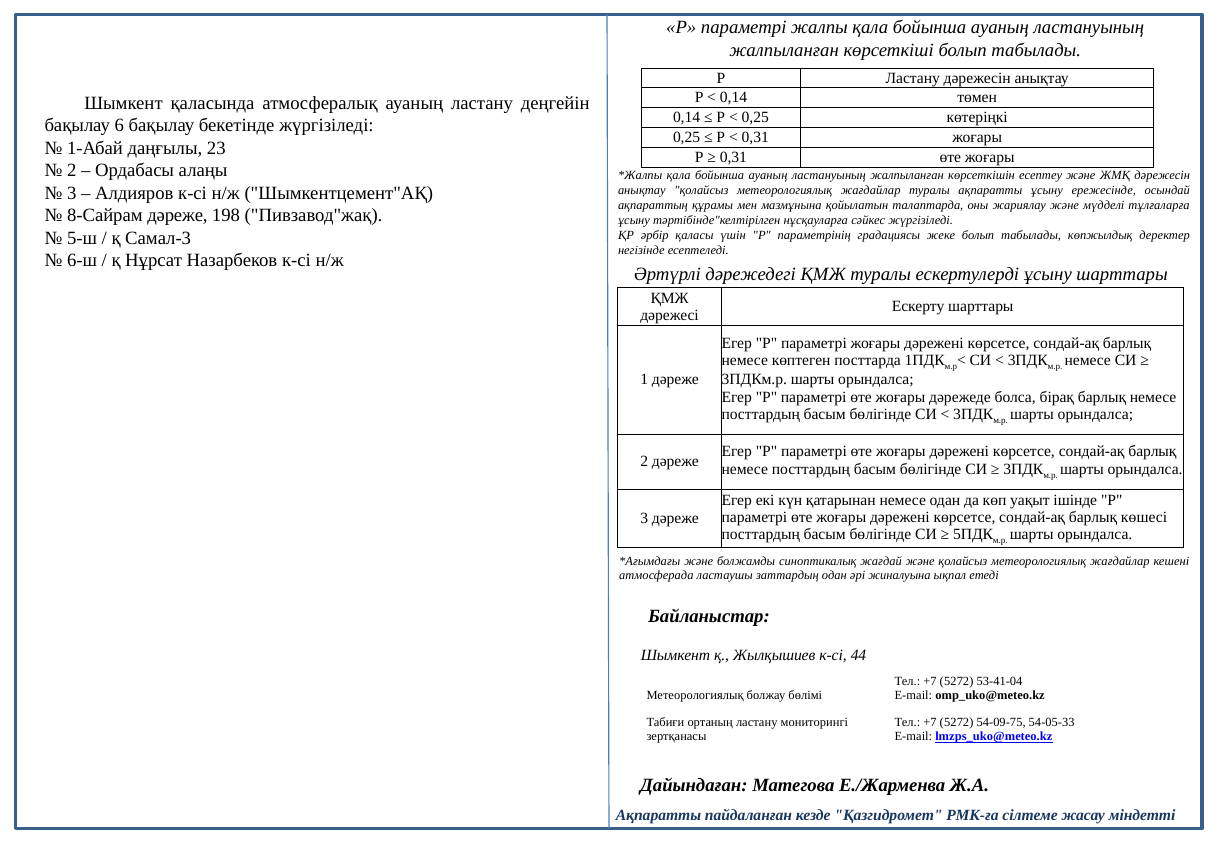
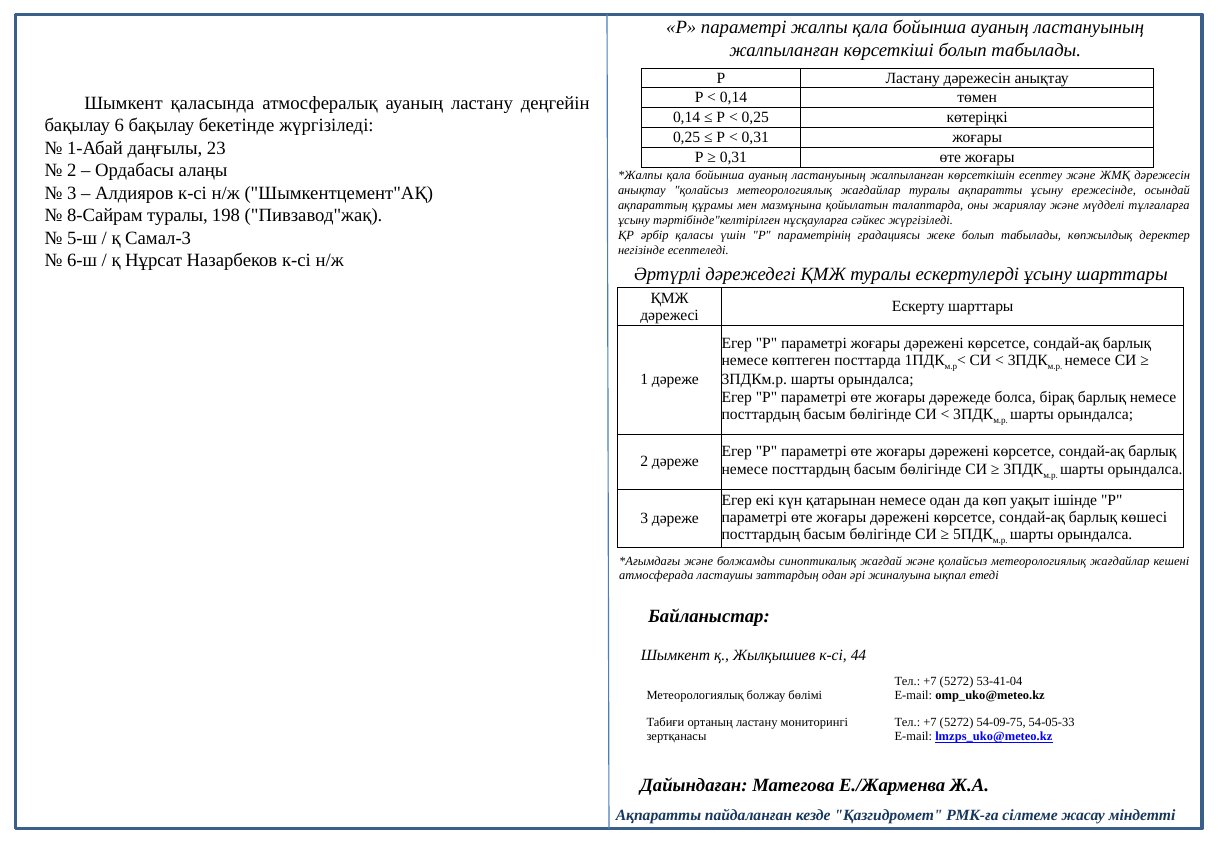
8-Сайрам дәреже: дәреже -> туралы (177, 216)
